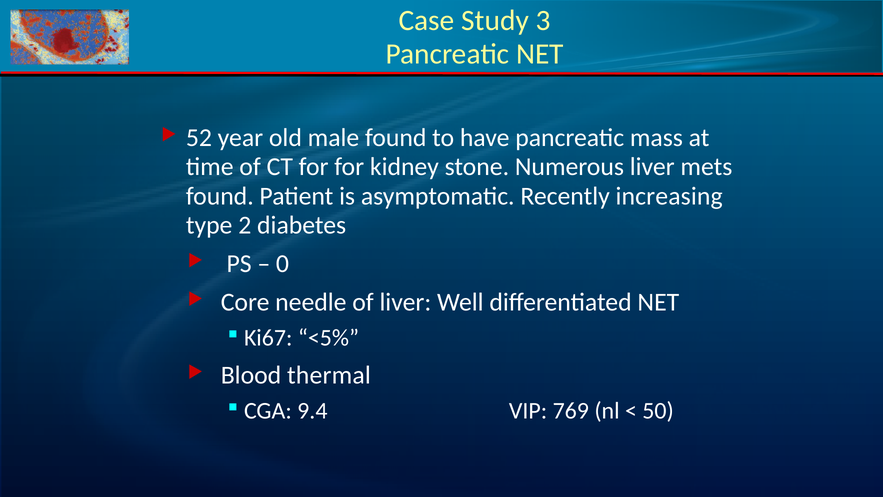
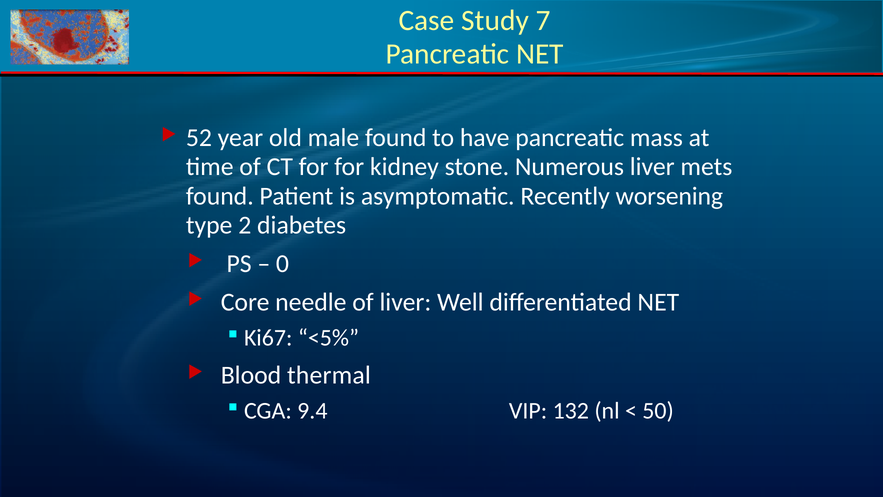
3: 3 -> 7 (543, 20)
increasing: increasing -> worsening (669, 196)
769: 769 -> 132 (571, 411)
